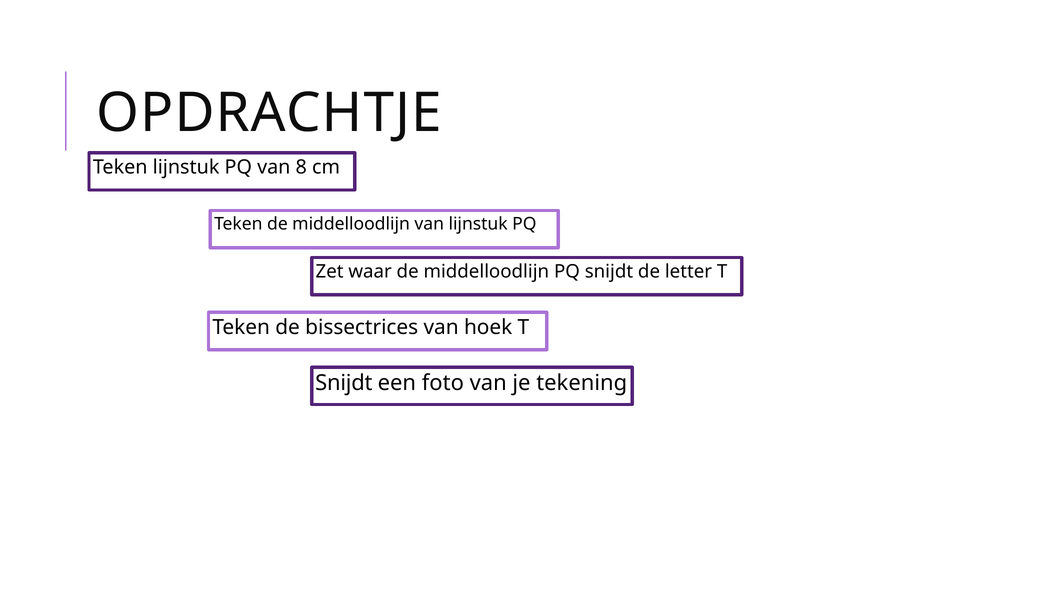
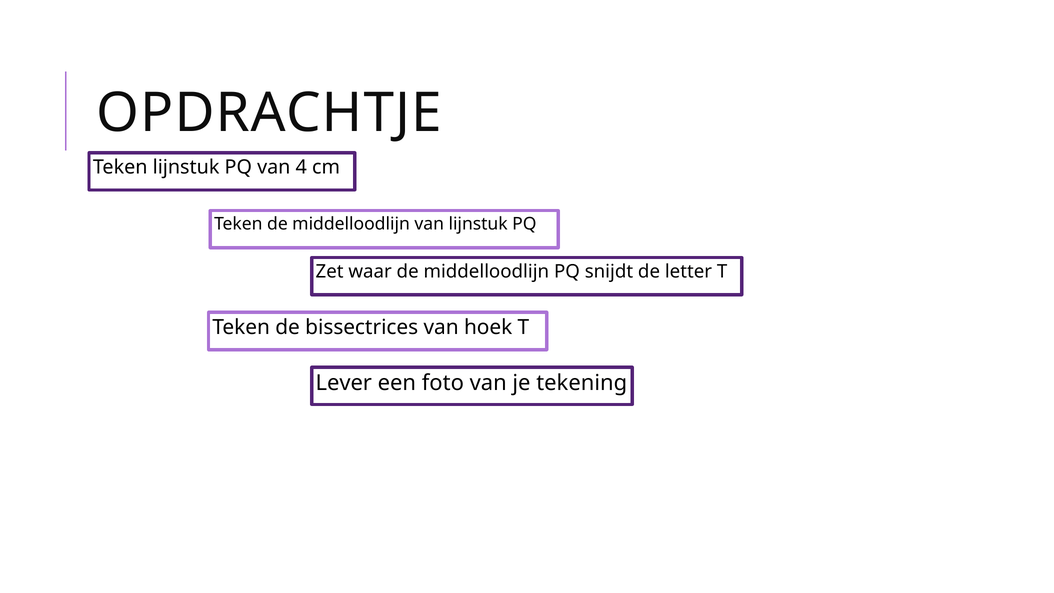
8: 8 -> 4 (301, 167)
Snijdt: Snijdt -> Lever (344, 383)
